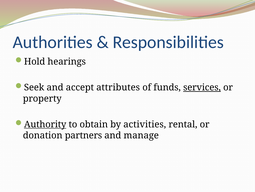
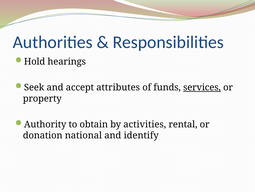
Authority underline: present -> none (45, 124)
partners: partners -> national (83, 135)
manage: manage -> identify (141, 135)
